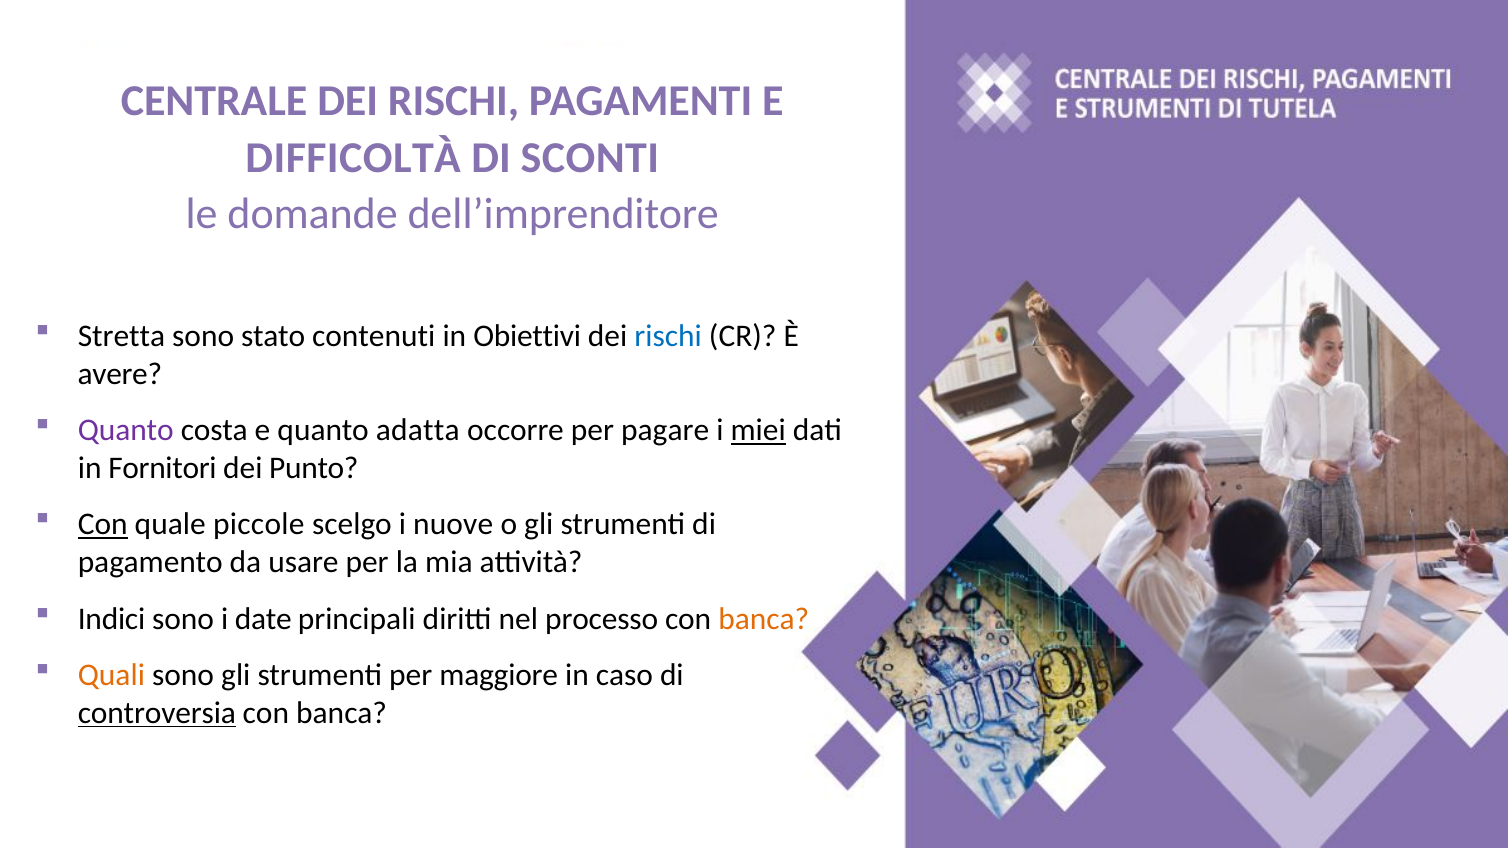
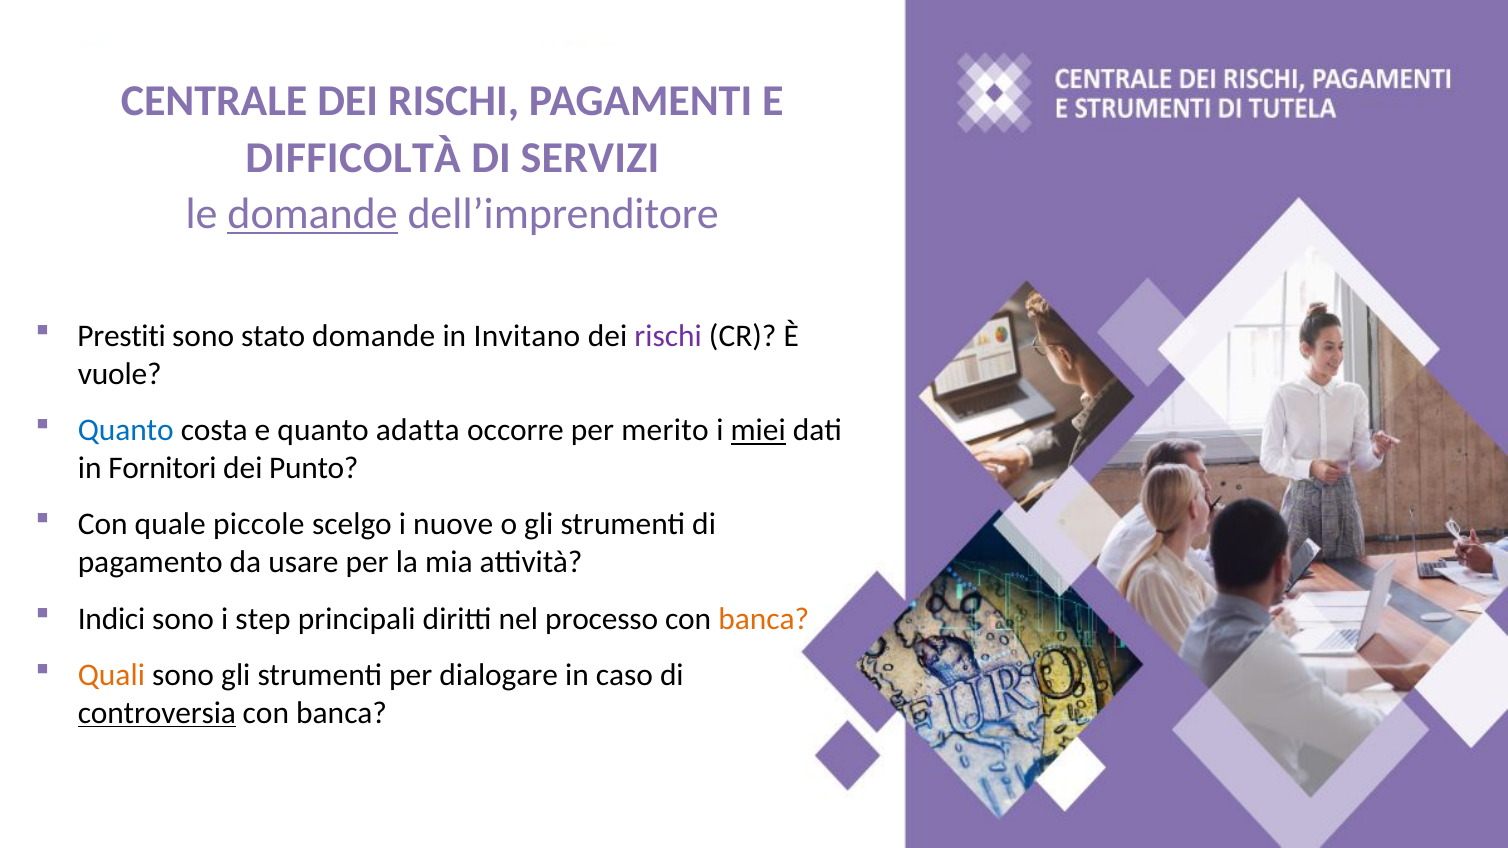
SCONTI: SCONTI -> SERVIZI (590, 158)
domande underline: none -> present (313, 214)
Stretta: Stretta -> Prestiti (122, 336)
stato contenuti: contenuti -> domande (374, 336)
Obiettivi: Obiettivi -> Invitano (527, 336)
rischi colour: blue -> purple (668, 336)
avere: avere -> vuole (120, 374)
Quanto colour: purple -> blue (126, 430)
pagare: pagare -> merito (665, 430)
Con underline: present -> none (103, 525)
date: date -> step (263, 619)
maggiore: maggiore -> dialogare (499, 676)
